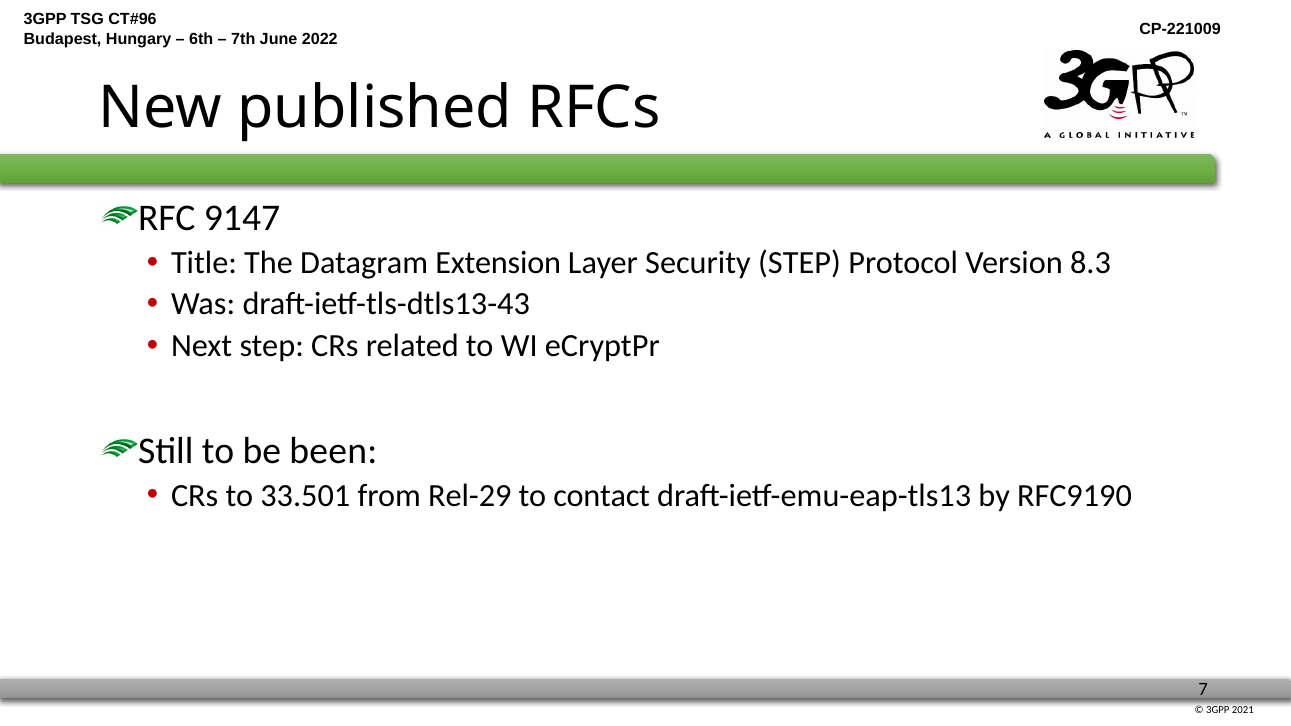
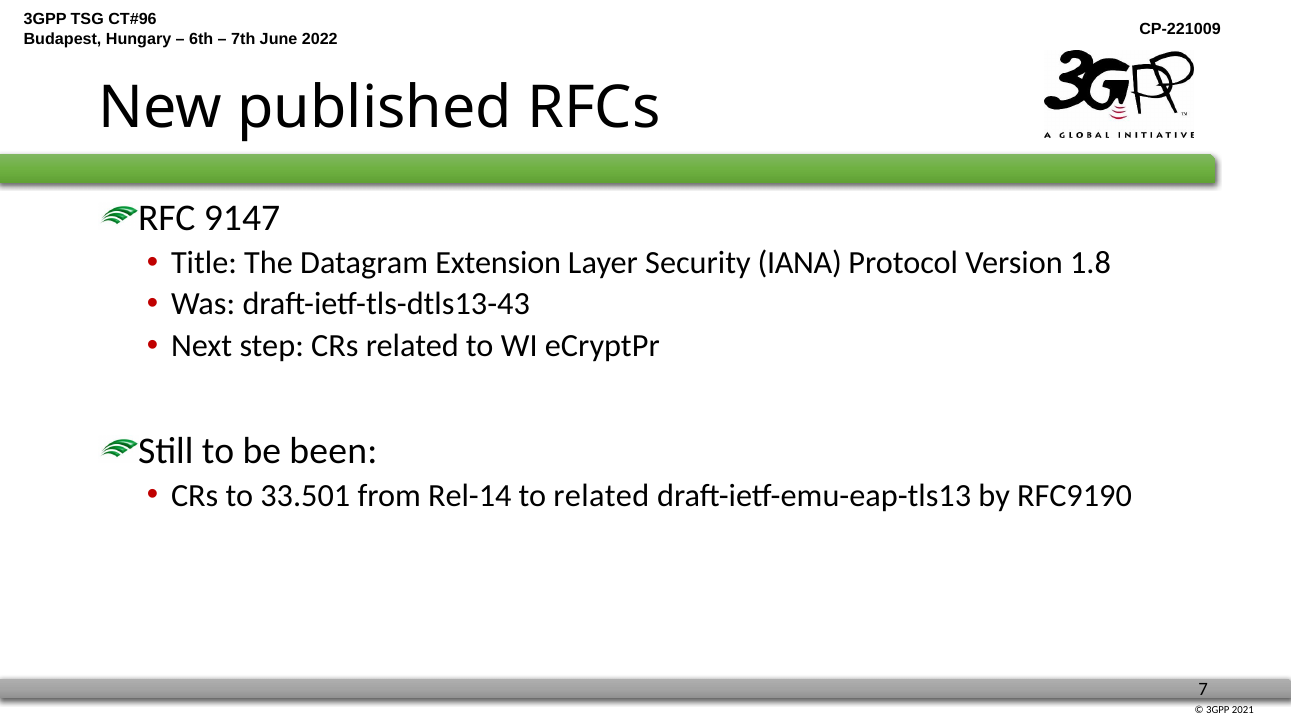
Security STEP: STEP -> IANA (800, 263)
8.3: 8.3 -> 1.8 (1091, 263)
Rel-29: Rel-29 -> Rel-14 (470, 496)
to contact: contact -> related (601, 496)
